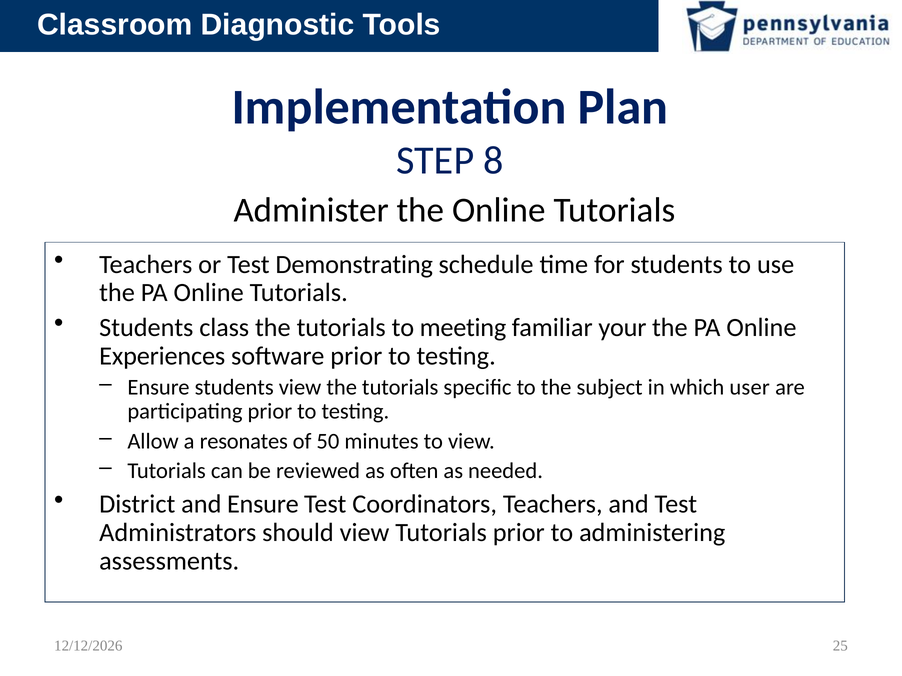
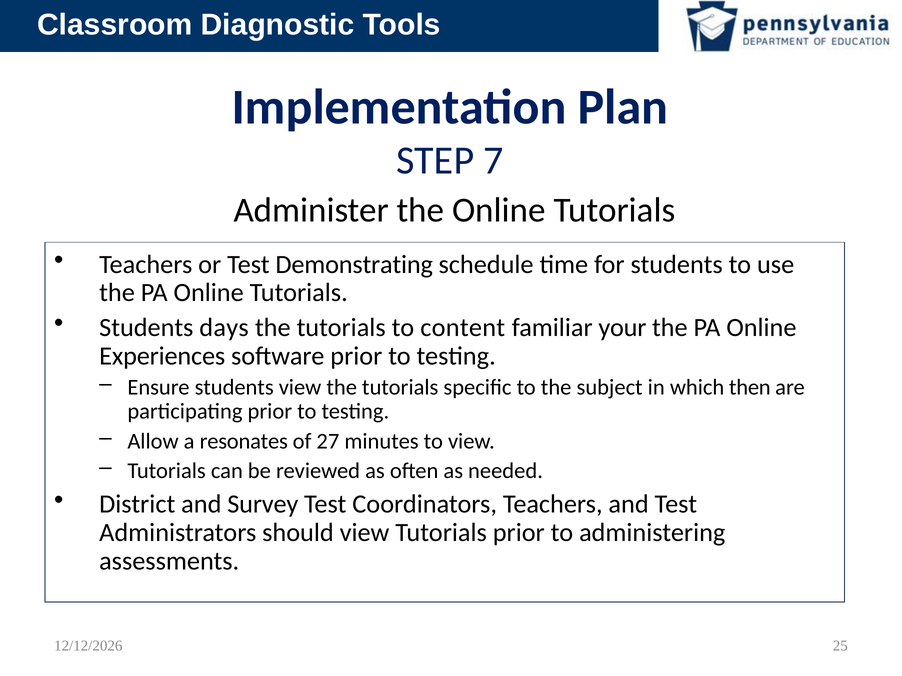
8: 8 -> 7 (493, 161)
class: class -> days (224, 328)
meeting: meeting -> content (463, 328)
user: user -> then (750, 387)
50: 50 -> 27 (328, 441)
and Ensure: Ensure -> Survey (263, 504)
